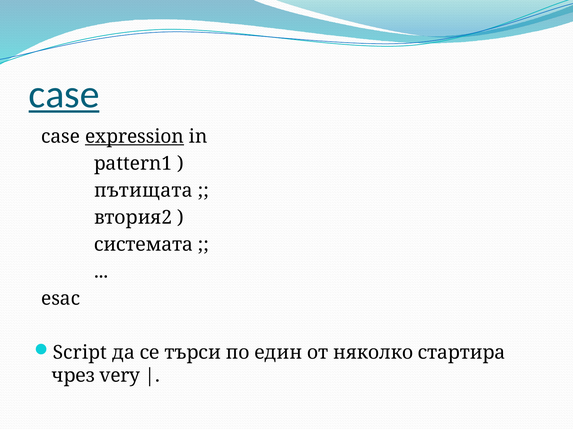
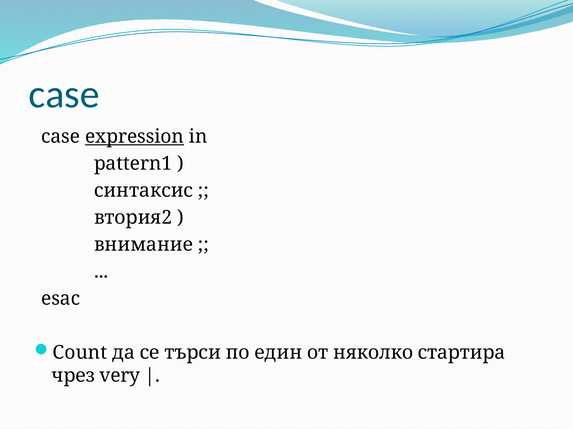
case underline: present -> none (64, 95)
пътищата: пътищата -> синтаксис (144, 191)
системата: системата -> внимание (144, 245)
Script: Script -> Count (80, 353)
